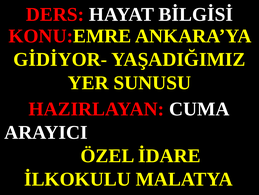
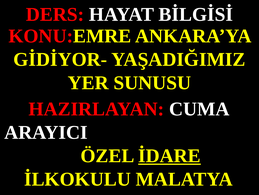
İDARE underline: none -> present (169, 155)
